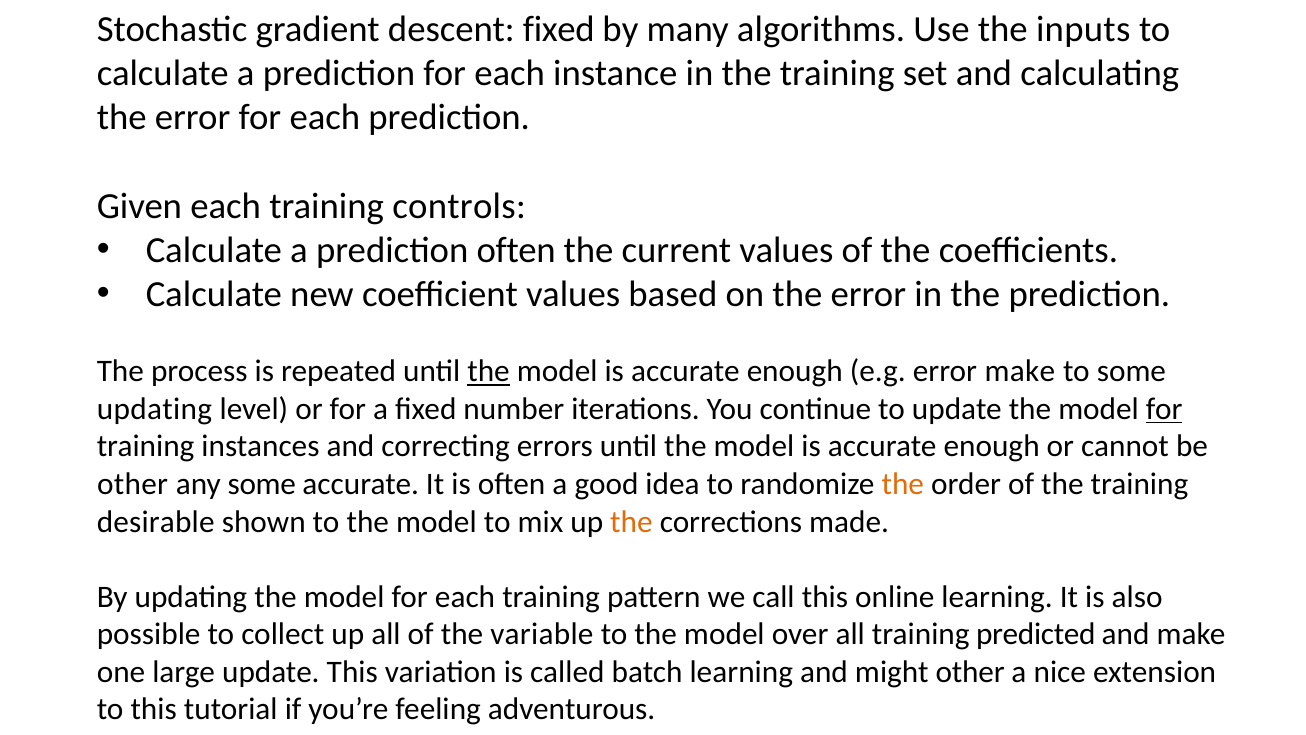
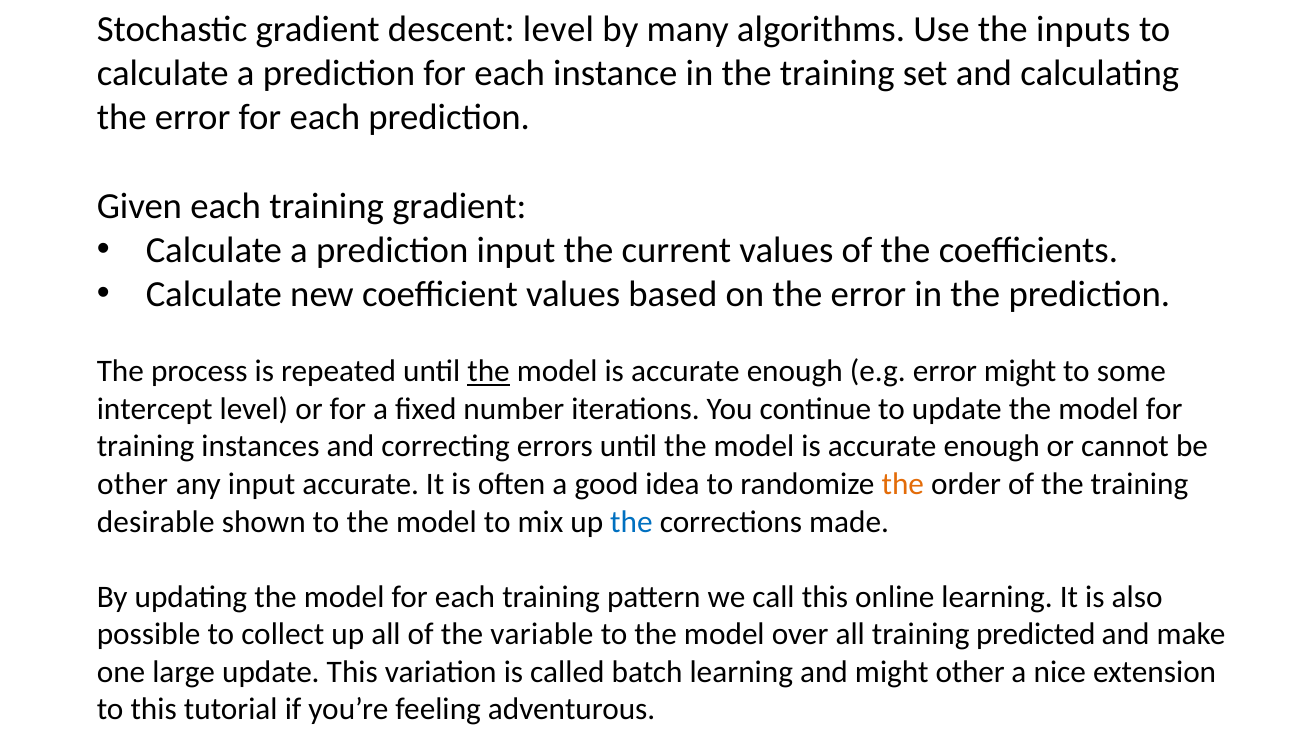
descent fixed: fixed -> level (558, 29)
training controls: controls -> gradient (459, 206)
prediction often: often -> input (516, 250)
error make: make -> might (1020, 371)
updating: updating -> intercept (155, 409)
for underline: present -> none (1164, 409)
any some: some -> input (262, 484)
the colour: orange -> blue (631, 521)
